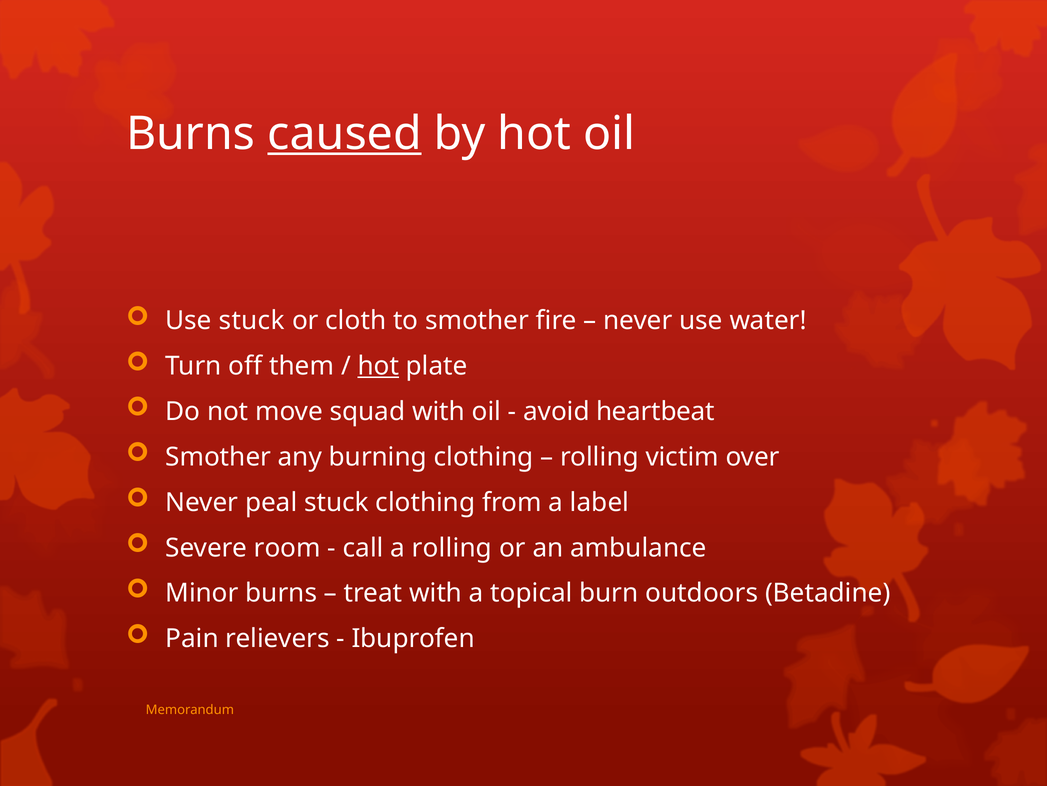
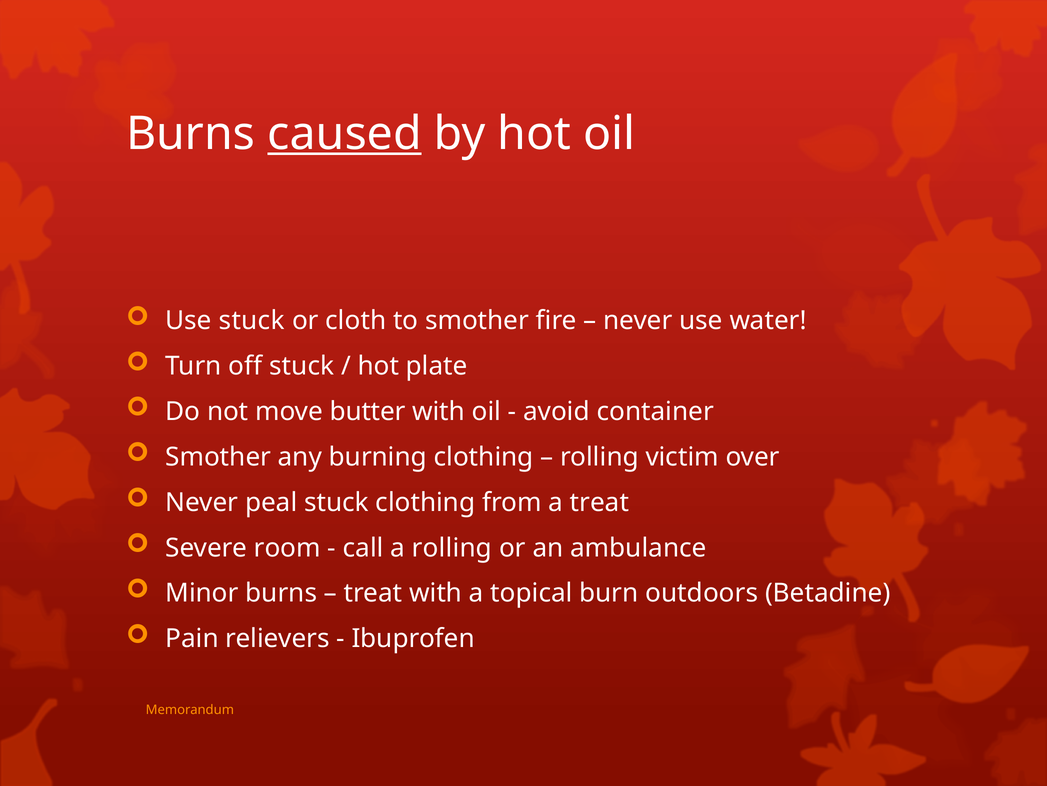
off them: them -> stuck (302, 366)
hot underline: present -> none (378, 366)
squad: squad -> butter (368, 411)
heartbeat: heartbeat -> container (655, 411)
a label: label -> treat (599, 502)
